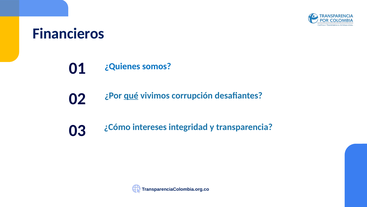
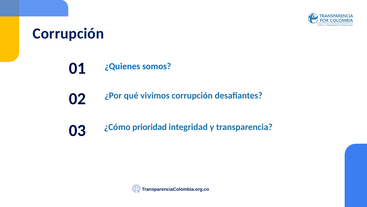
Financieros: Financieros -> Corrupción (68, 33)
qué underline: present -> none (131, 95)
intereses: intereses -> prioridad (150, 127)
